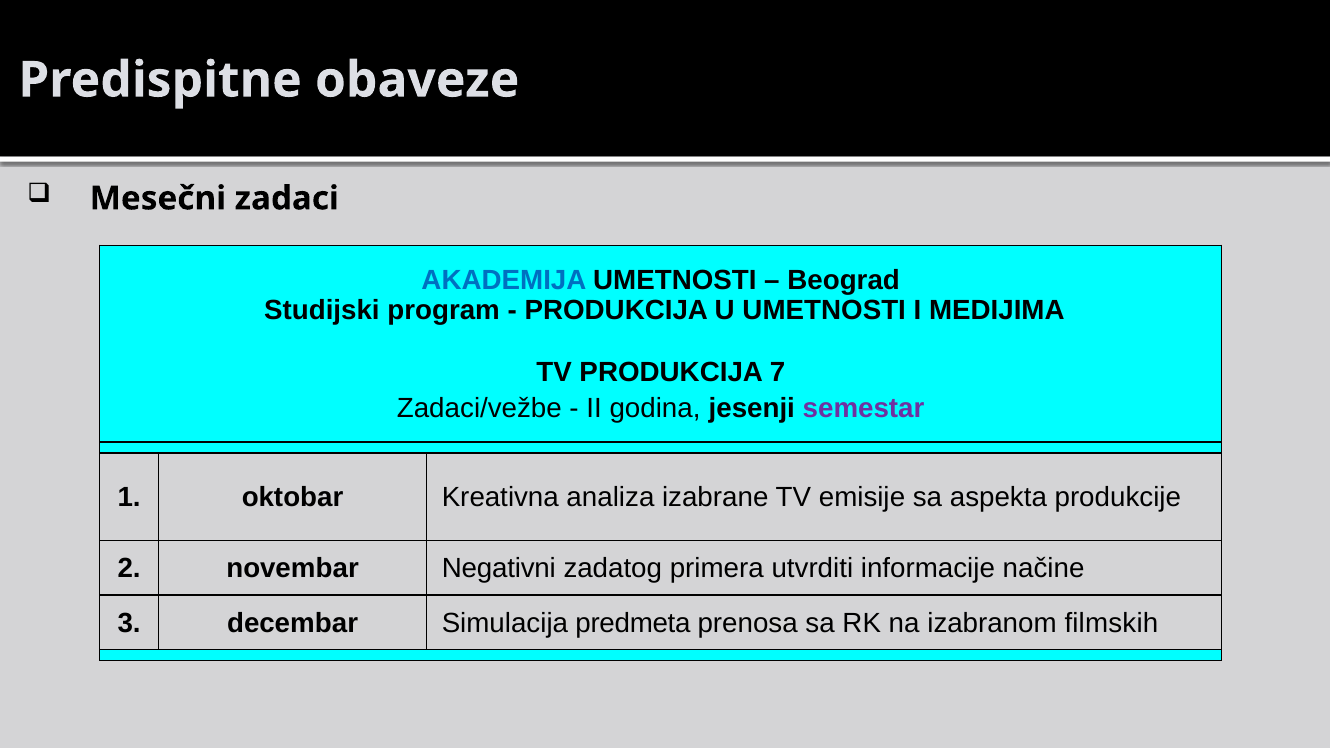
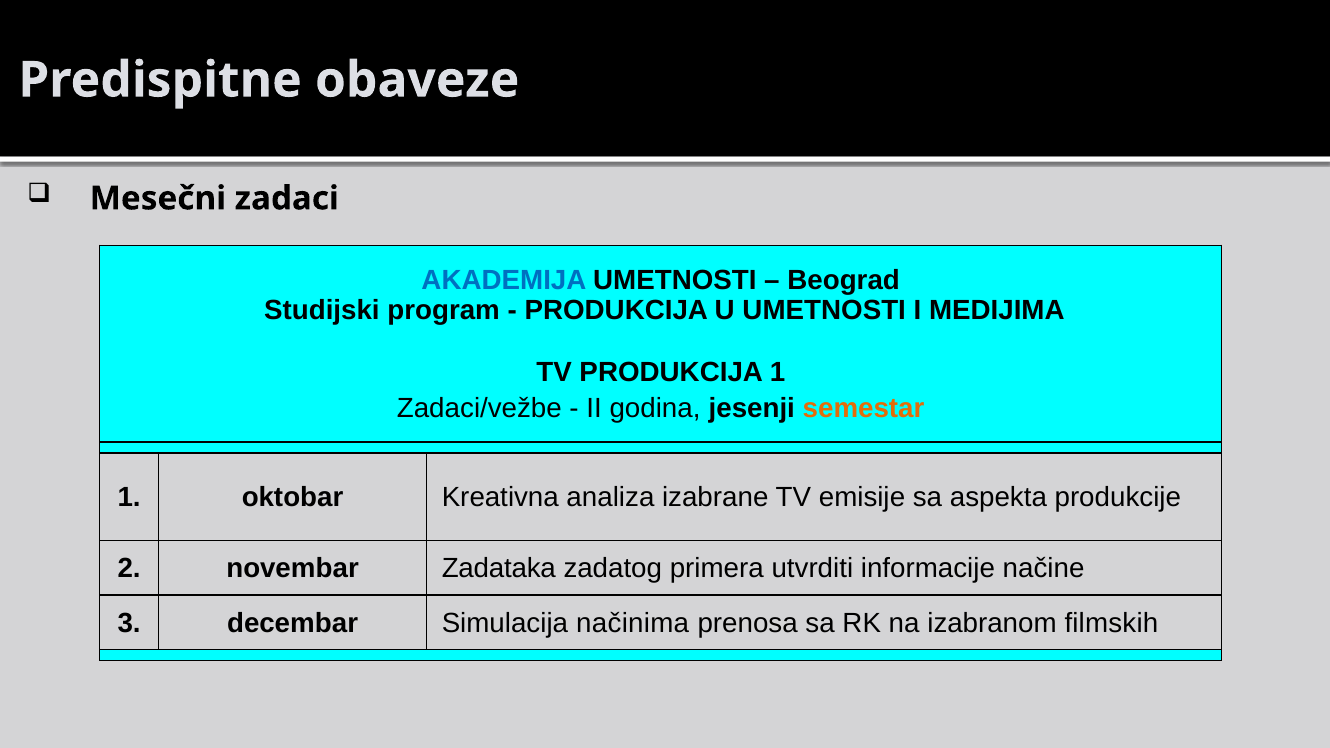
PRODUKCIJA 7: 7 -> 1 (777, 373)
semestar colour: purple -> orange (864, 408)
Negativni: Negativni -> Zadataka (499, 568)
predmeta: predmeta -> načinima (633, 623)
